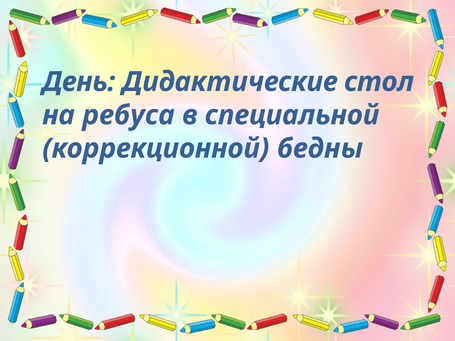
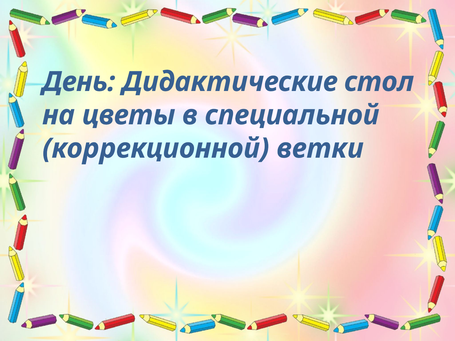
ребуса: ребуса -> цветы (129, 115)
бедны: бедны -> ветки (320, 149)
